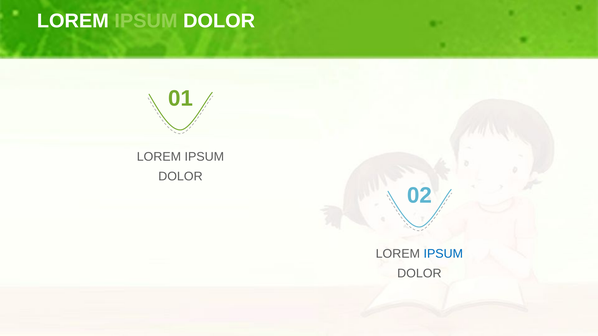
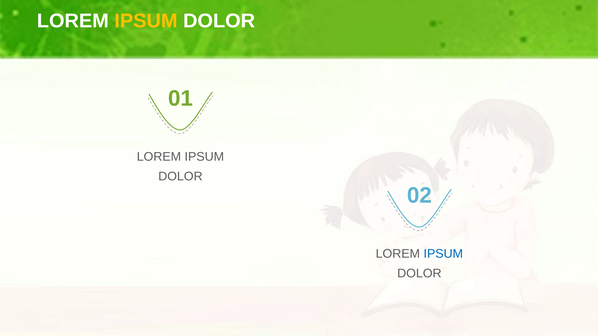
IPSUM colour: light green -> yellow (146, 21)
